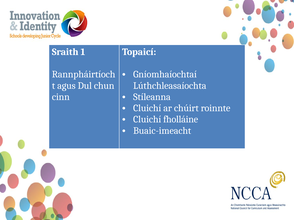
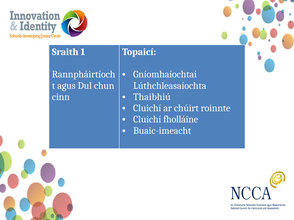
Stíleanna: Stíleanna -> Thaibhiú (152, 97)
